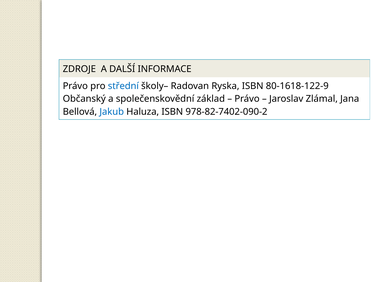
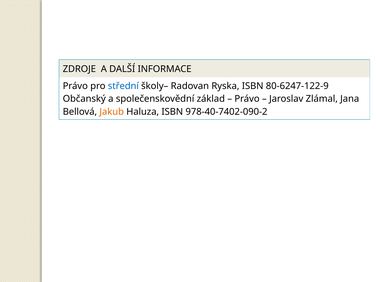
80-1618-122-9: 80-1618-122-9 -> 80-6247-122-9 (297, 86)
Jakub colour: blue -> orange (112, 112)
978-82-7402-090-2: 978-82-7402-090-2 -> 978-40-7402-090-2 (226, 112)
